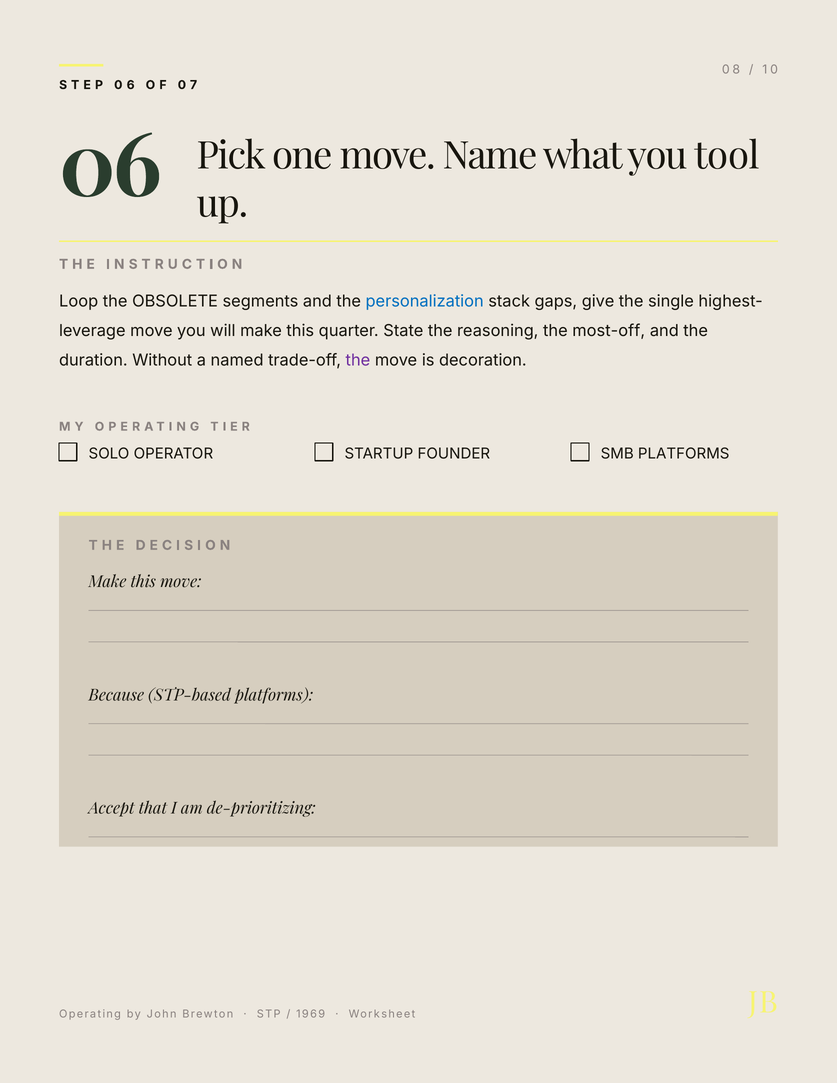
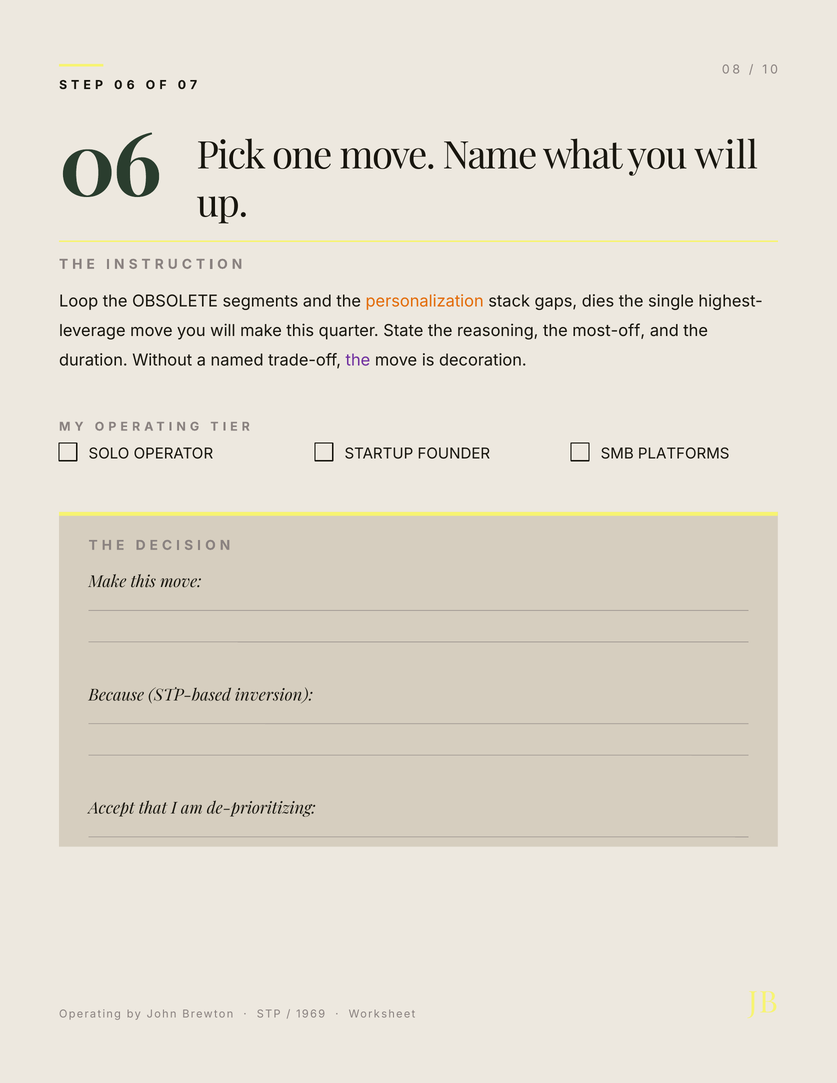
what you tool: tool -> will (727, 156)
personalization colour: blue -> orange (425, 301)
give: give -> dies (598, 301)
STP-based platforms: platforms -> inversion (274, 695)
